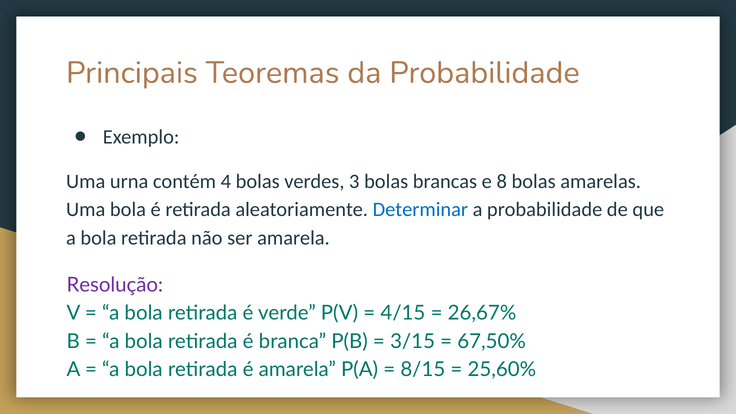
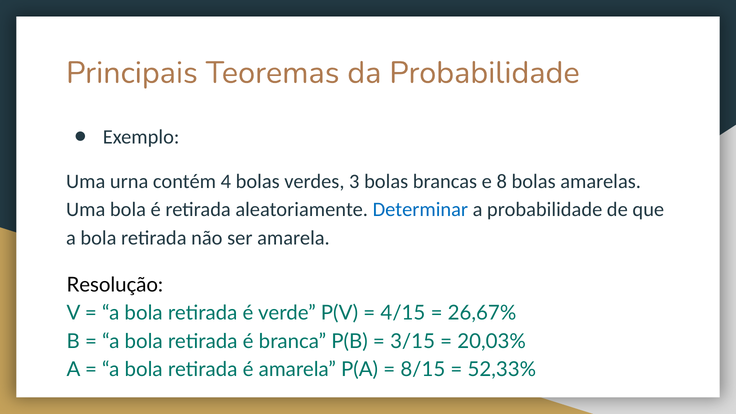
Resolução colour: purple -> black (115, 285)
67,50%: 67,50% -> 20,03% (492, 341)
25,60%: 25,60% -> 52,33% (502, 370)
